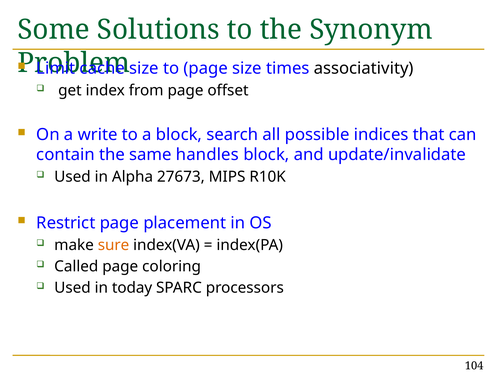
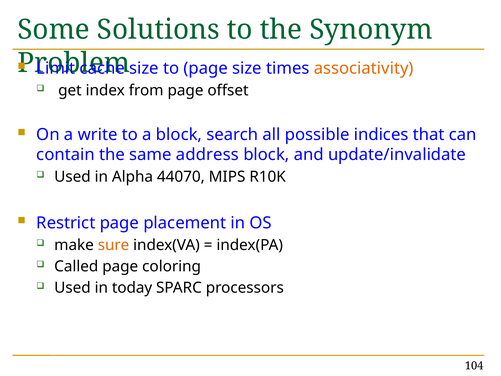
associativity colour: black -> orange (364, 68)
handles: handles -> address (207, 155)
27673: 27673 -> 44070 (181, 177)
